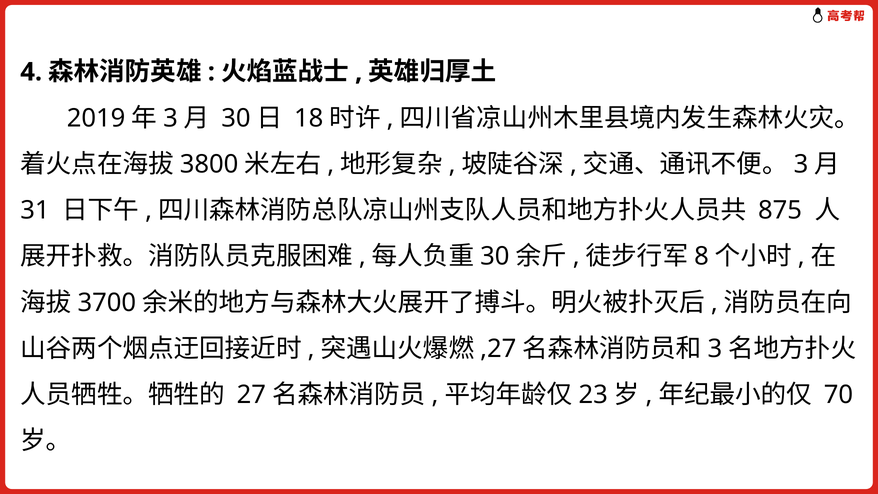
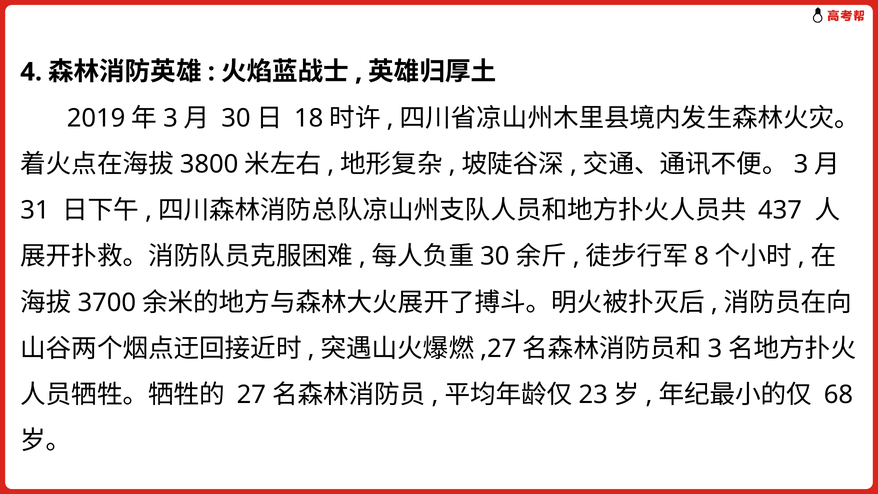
875: 875 -> 437 (780, 210)
70: 70 -> 68 (838, 395)
